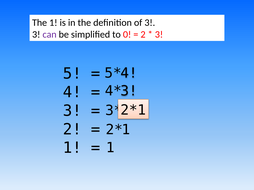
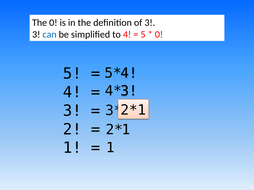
The 1: 1 -> 0 (53, 23)
can colour: purple -> blue (50, 35)
to 0: 0 -> 4 (127, 35)
2: 2 -> 5 (143, 35)
3: 3 -> 0 (159, 35)
